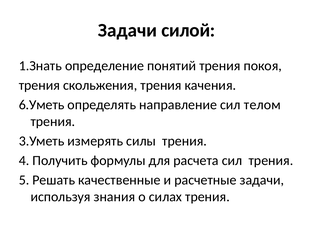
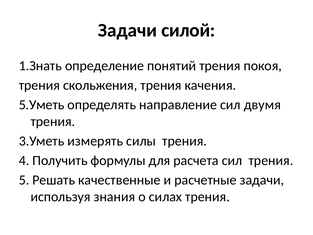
6.Уметь: 6.Уметь -> 5.Уметь (42, 105)
телом: телом -> двумя (262, 105)
